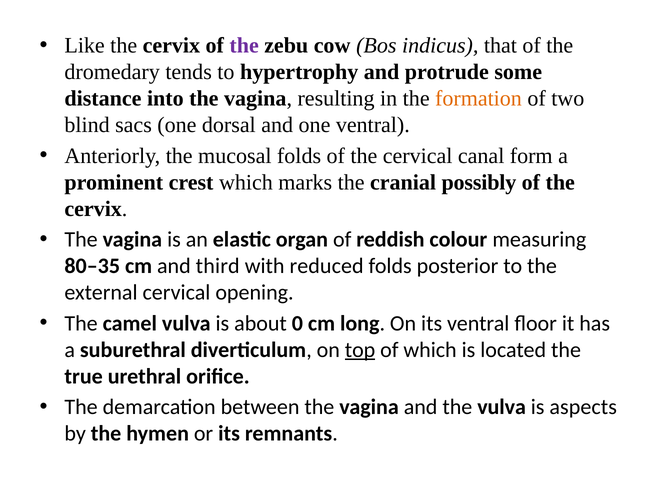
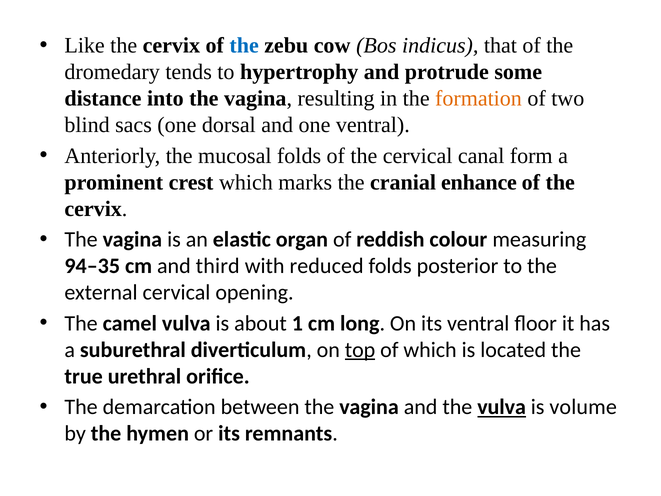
the colour: purple -> blue (244, 46)
possibly: possibly -> enhance (479, 182)
80–35: 80–35 -> 94–35 (92, 266)
0: 0 -> 1 (297, 323)
vulva underline: none -> present (502, 407)
aspects: aspects -> volume (583, 407)
